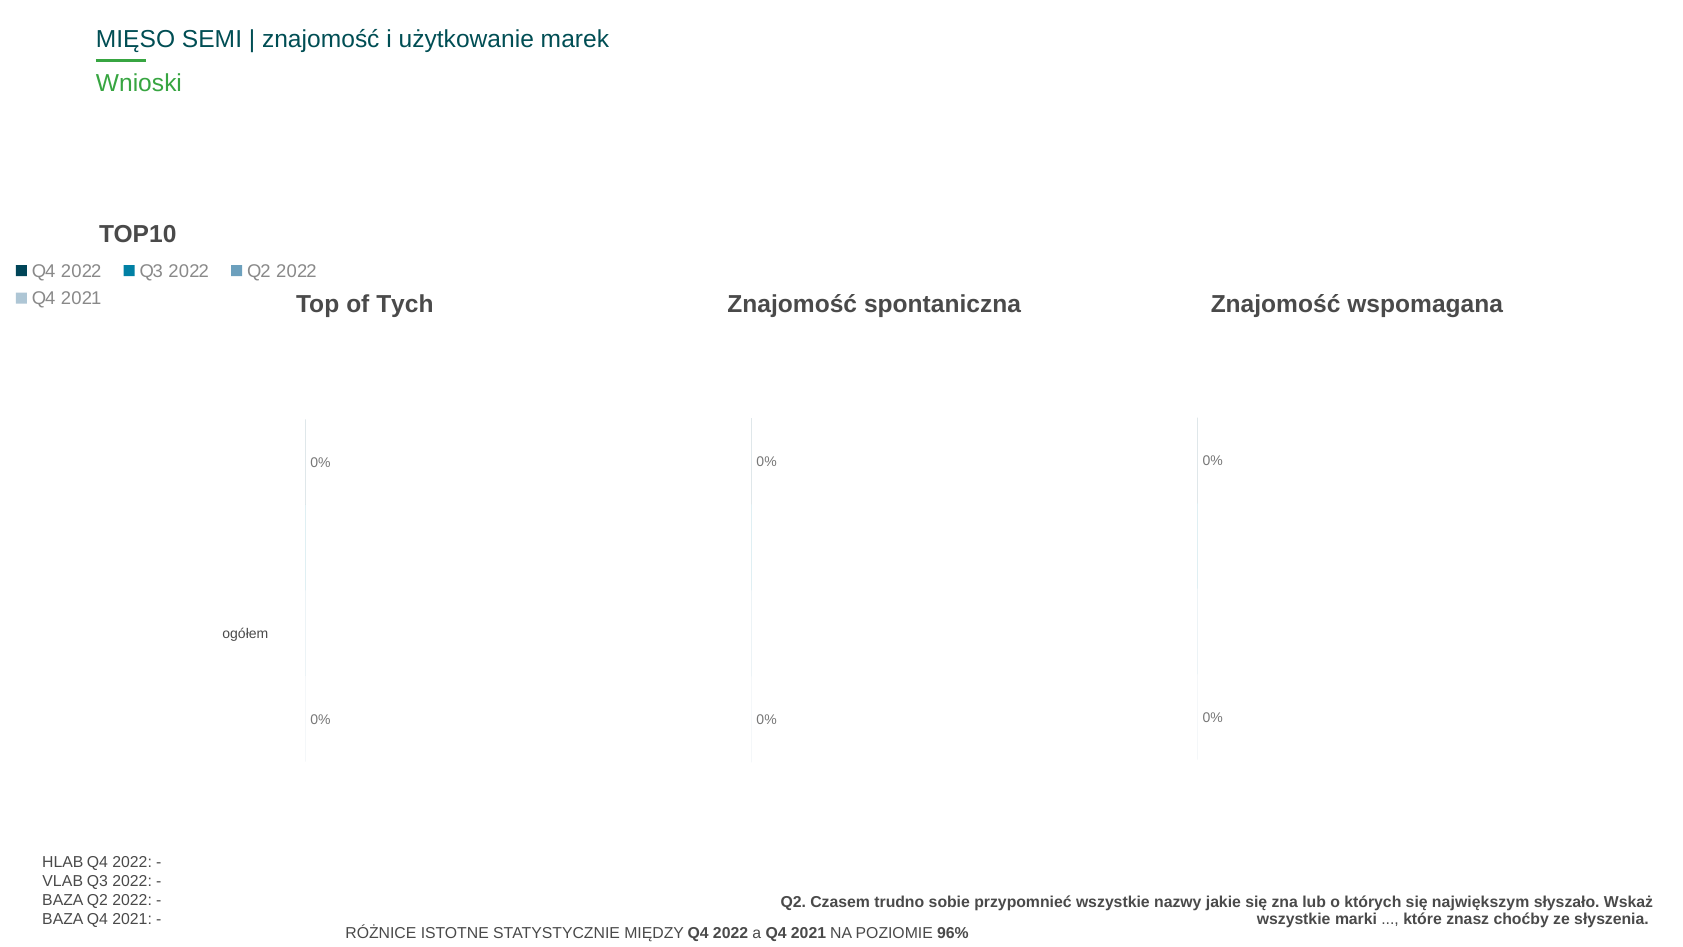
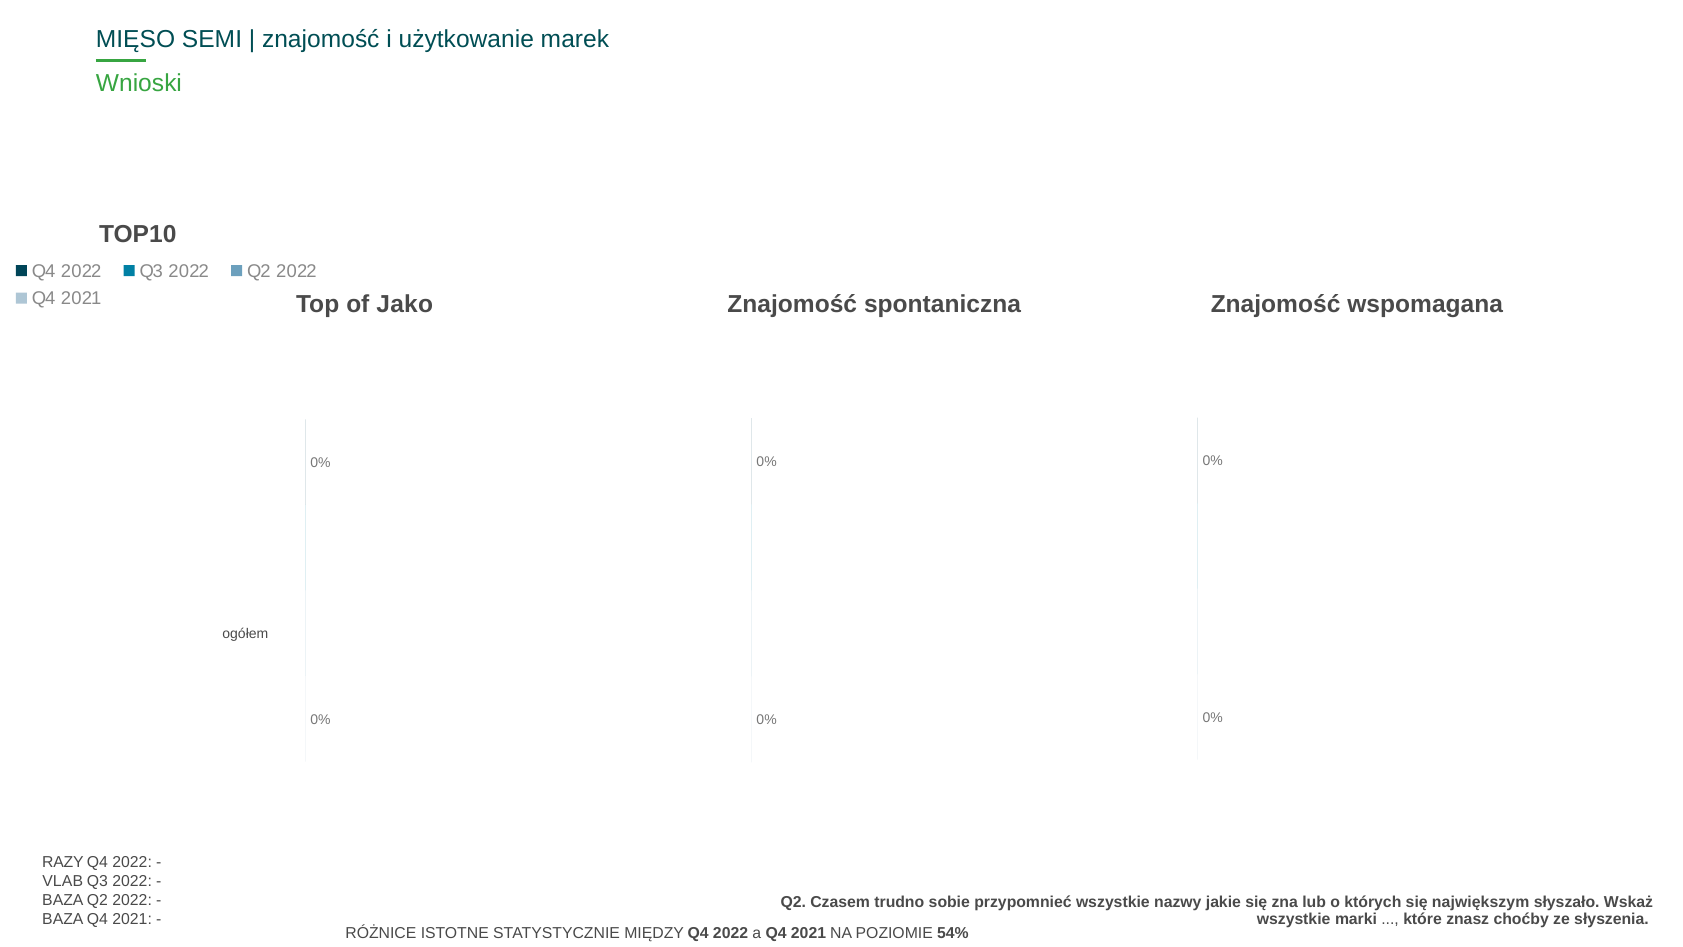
Tych: Tych -> Jako (405, 304)
HLAB: HLAB -> RAZY (63, 862)
96%: 96% -> 54% (953, 933)
